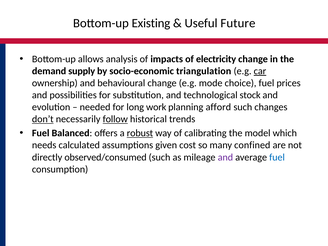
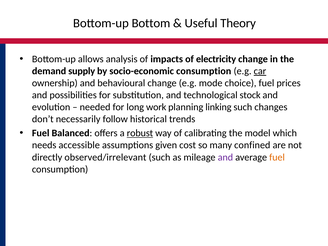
Existing: Existing -> Bottom (151, 23)
Future: Future -> Theory (238, 23)
socio-economic triangulation: triangulation -> consumption (204, 71)
afford: afford -> linking (218, 107)
don’t underline: present -> none (43, 119)
follow underline: present -> none (115, 119)
calculated: calculated -> accessible (79, 145)
observed/consumed: observed/consumed -> observed/irrelevant (105, 157)
fuel colour: blue -> orange (277, 157)
